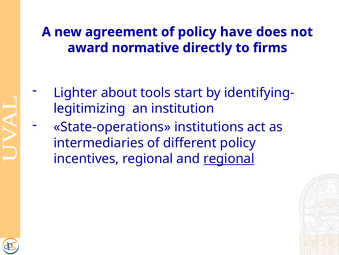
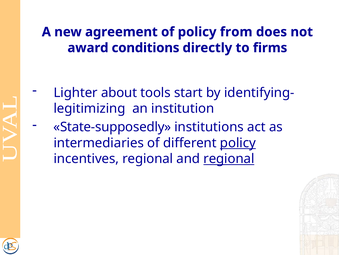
have: have -> from (236, 32)
normative: normative -> conditions (146, 48)
State-operations: State-operations -> State-supposedly (112, 127)
policy underline: none -> present (238, 143)
